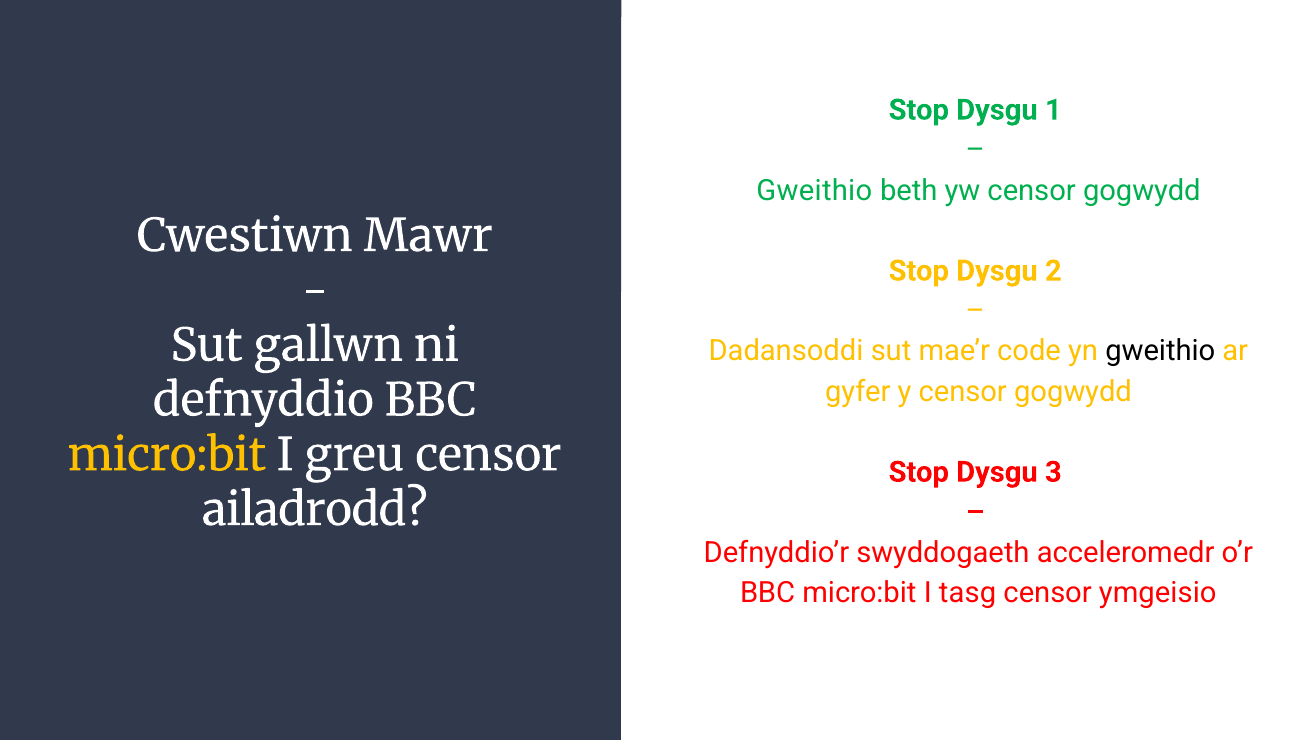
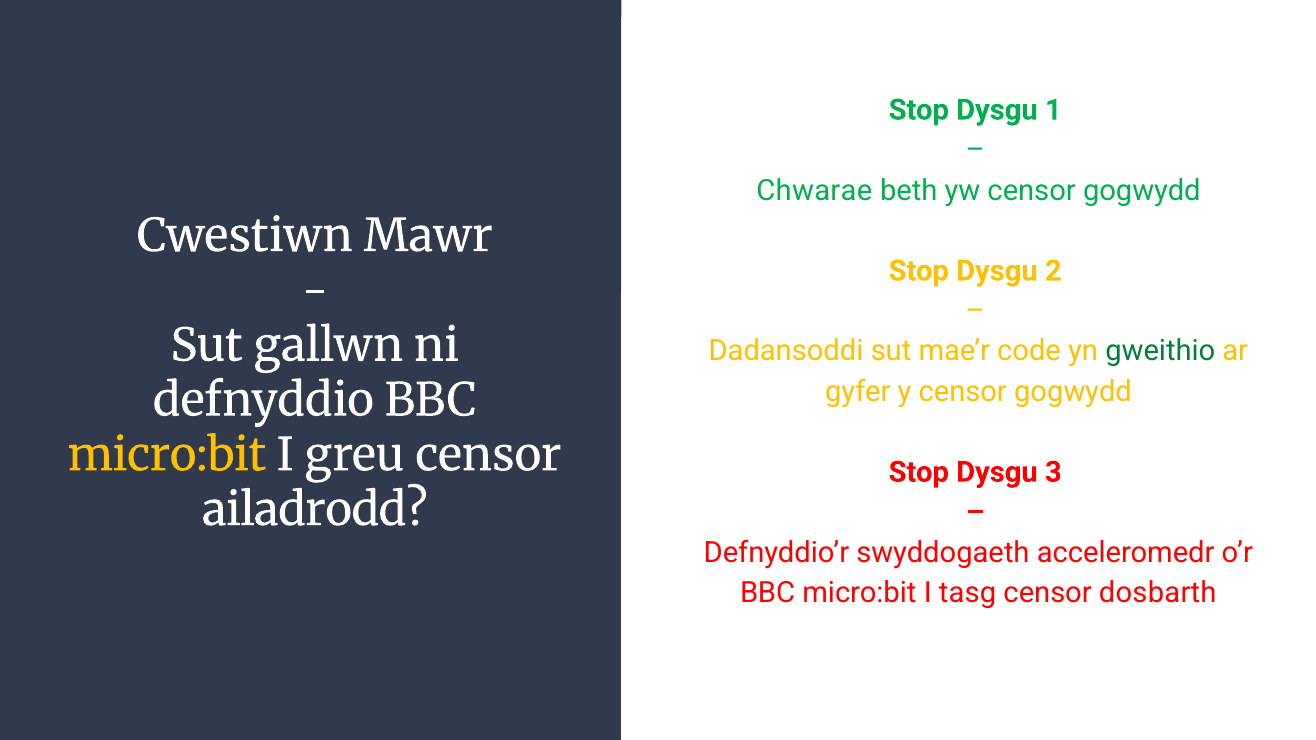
Gweithio: Gweithio -> Chwarae (814, 190)
gweithio colour: black -> green (1160, 351)
ymgeisio: ymgeisio -> dosbarth (1158, 593)
